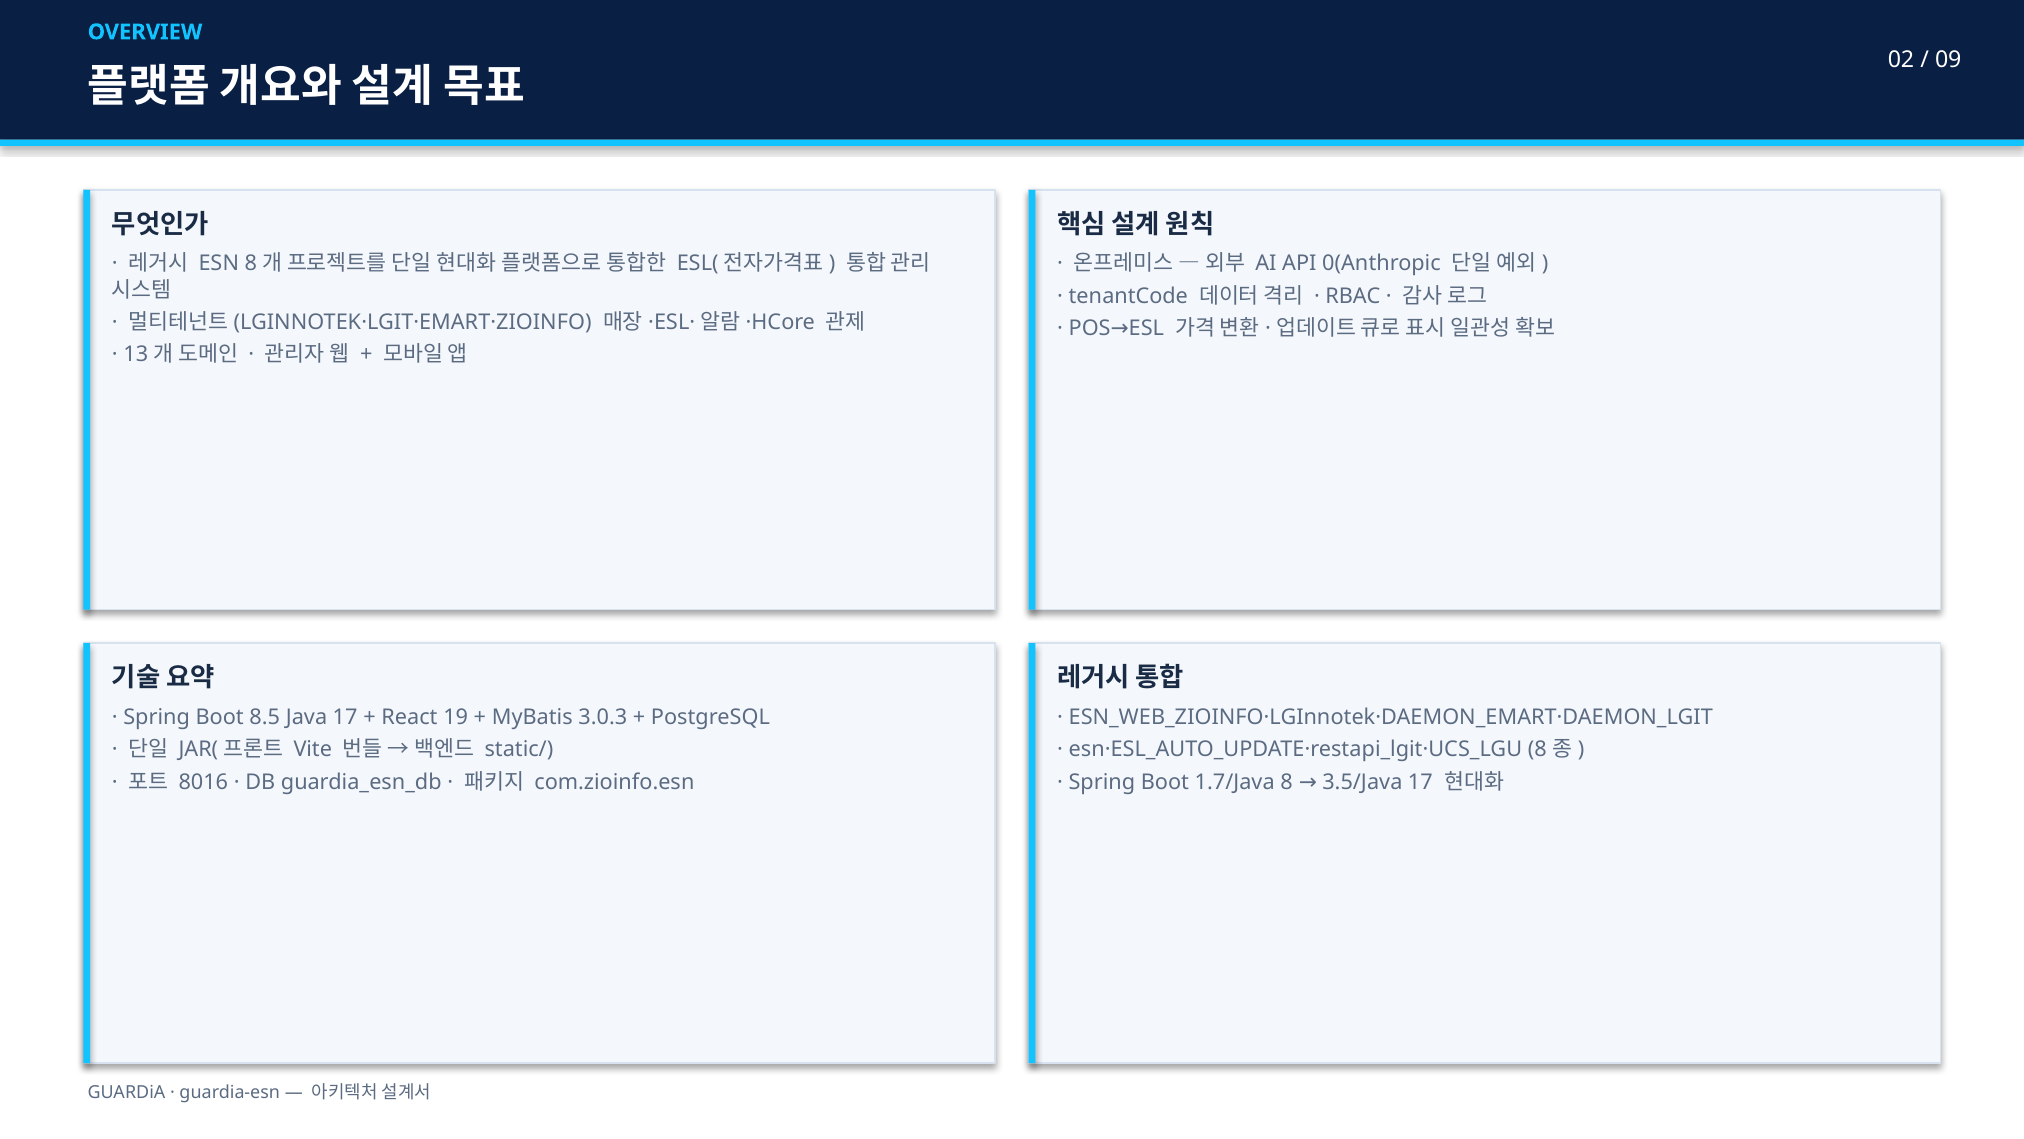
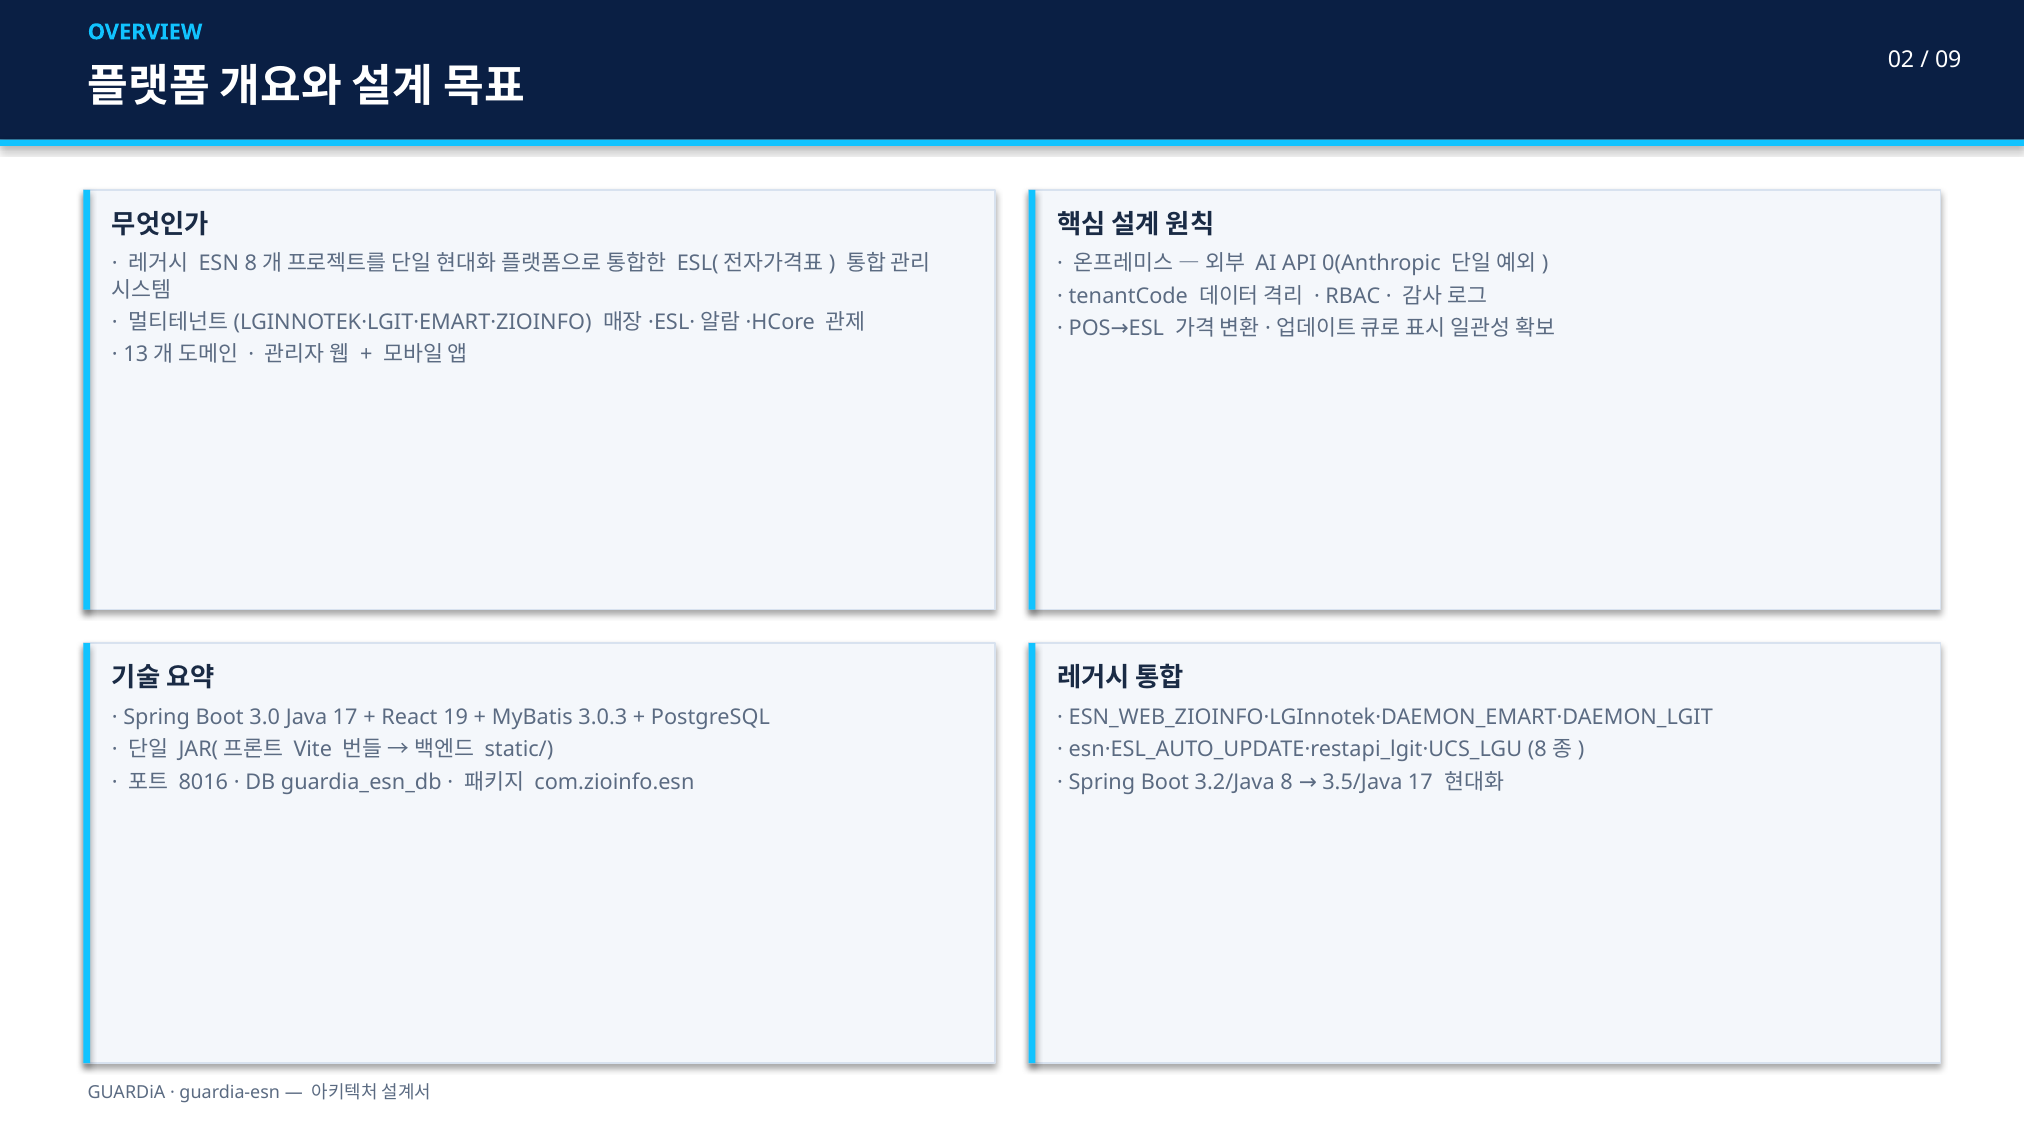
8.5: 8.5 -> 3.0 (265, 717)
1.7/Java: 1.7/Java -> 3.2/Java (1235, 782)
